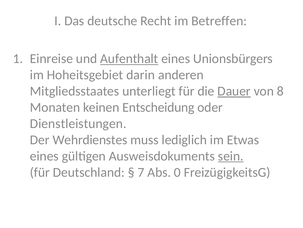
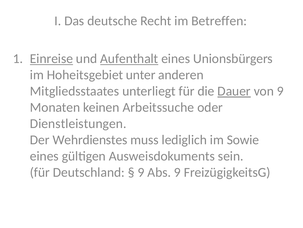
Einreise underline: none -> present (51, 59)
darin: darin -> unter (141, 75)
von 8: 8 -> 9 (280, 91)
Entscheidung: Entscheidung -> Arbeitssuche (158, 107)
Etwas: Etwas -> Sowie (243, 139)
sein underline: present -> none (231, 156)
7: 7 -> 9 (141, 172)
Abs 0: 0 -> 9 (177, 172)
